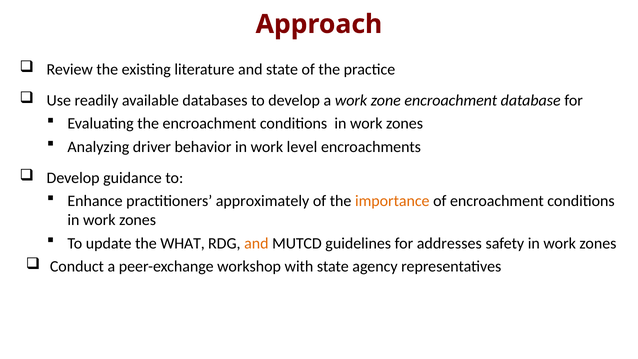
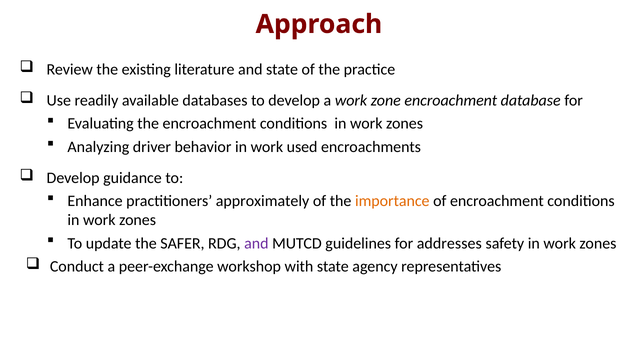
level: level -> used (302, 147)
WHAT: WHAT -> SAFER (182, 243)
and colour: orange -> purple (256, 243)
